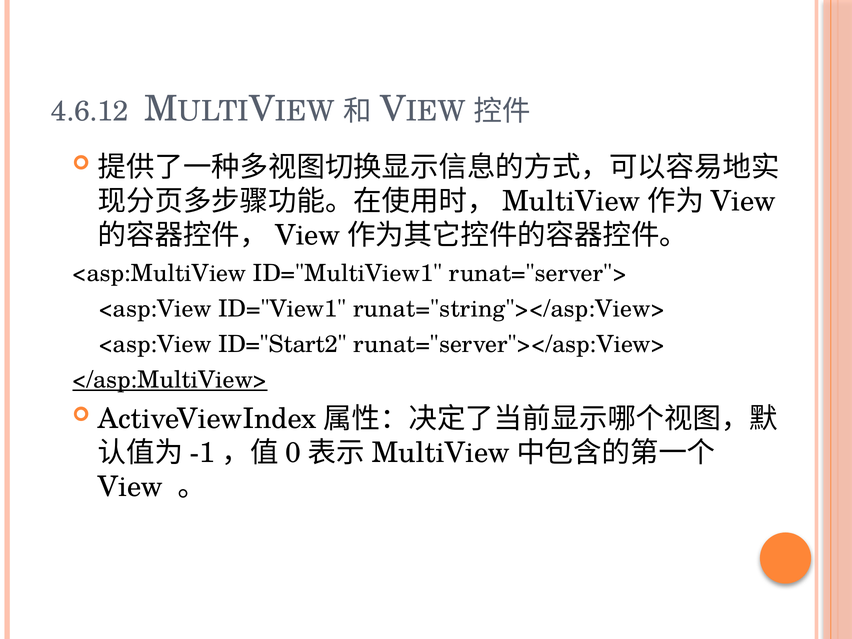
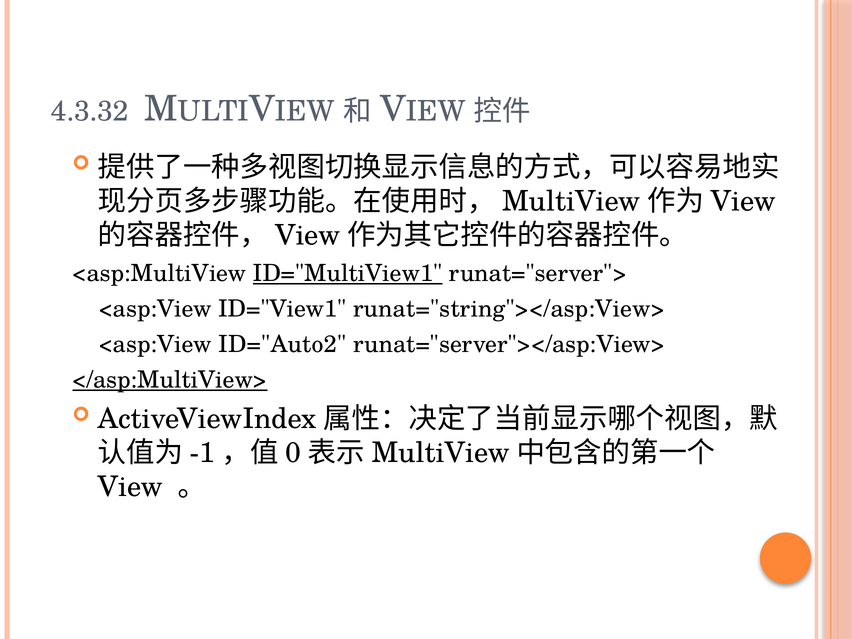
4.6.12: 4.6.12 -> 4.3.32 (90, 111)
ID="MultiView1 underline: none -> present (348, 273)
ID="Start2: ID="Start2 -> ID="Auto2 (282, 345)
